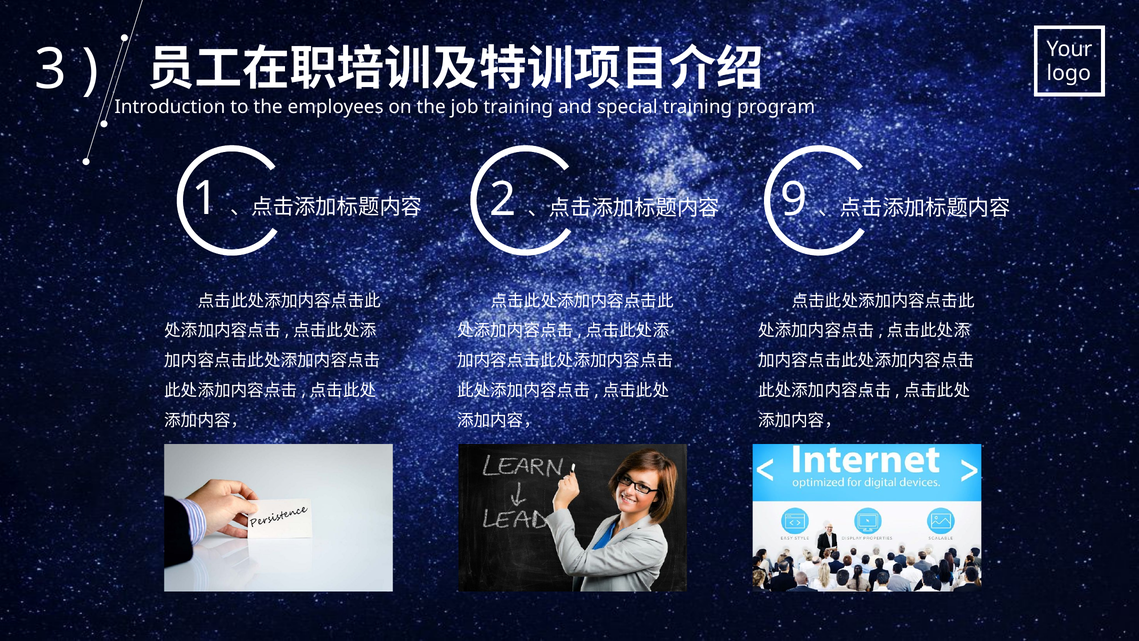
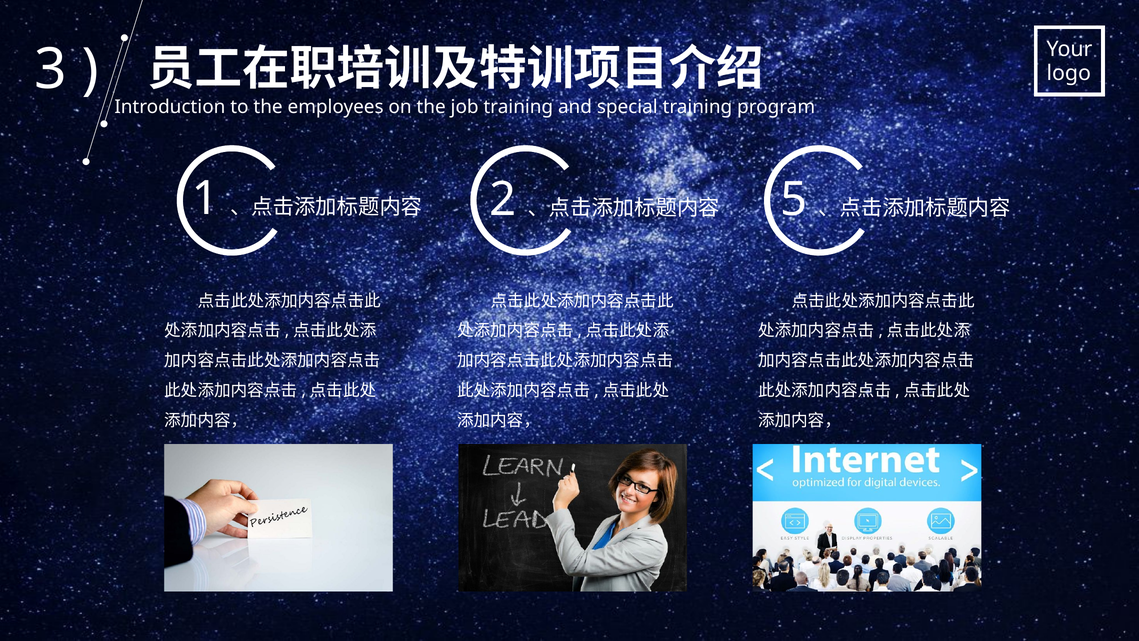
9: 9 -> 5 (794, 200)
